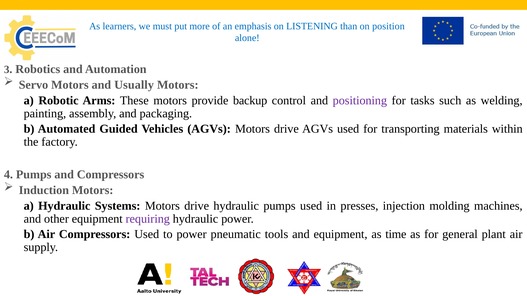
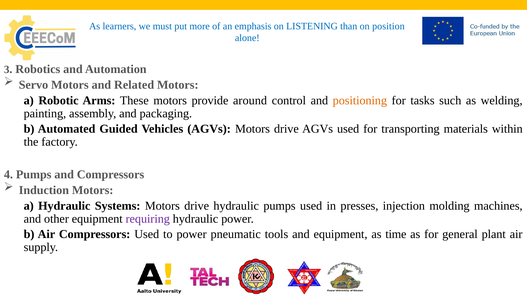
Usually: Usually -> Related (134, 85)
backup: backup -> around (250, 101)
positioning colour: purple -> orange (360, 101)
